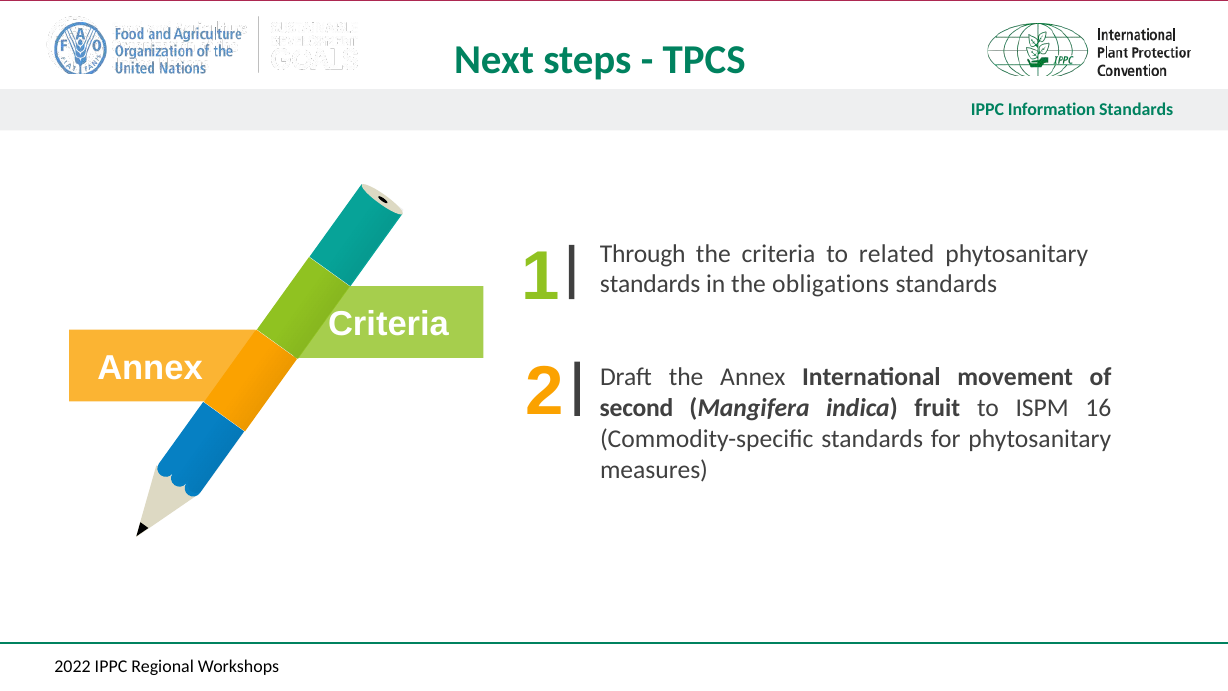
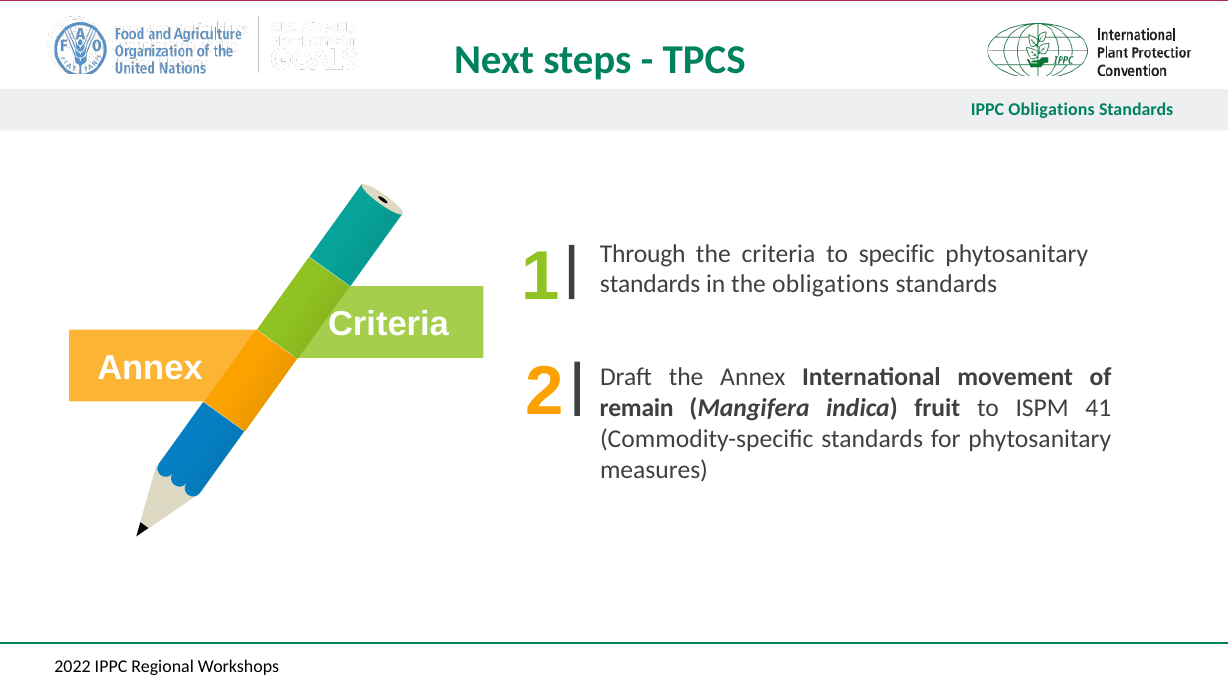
Information: Information -> Obligations (1052, 110)
related: related -> specific (897, 254)
second: second -> remain (637, 408)
16: 16 -> 41 (1098, 408)
